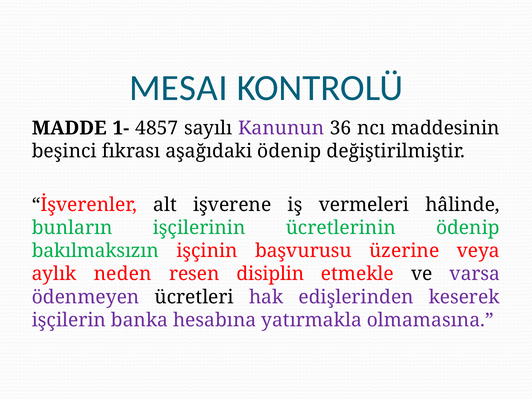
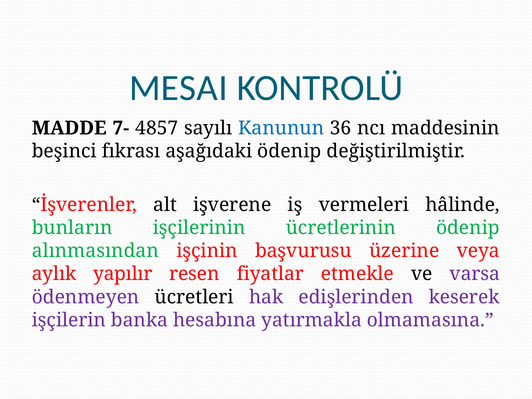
1-: 1- -> 7- (121, 128)
Kanunun colour: purple -> blue (281, 128)
bakılmaksızın: bakılmaksızın -> alınmasından (95, 251)
neden: neden -> yapılır (123, 274)
disiplin: disiplin -> fiyatlar (270, 274)
